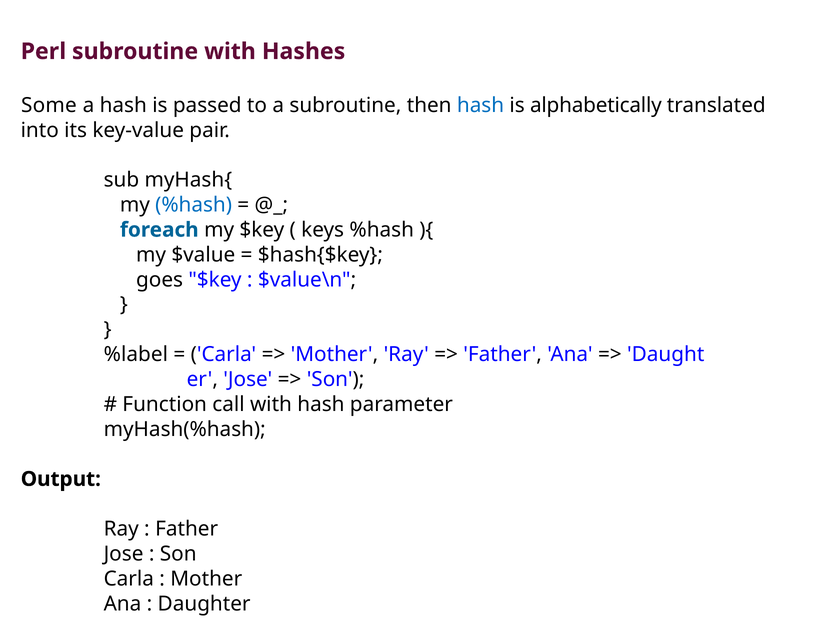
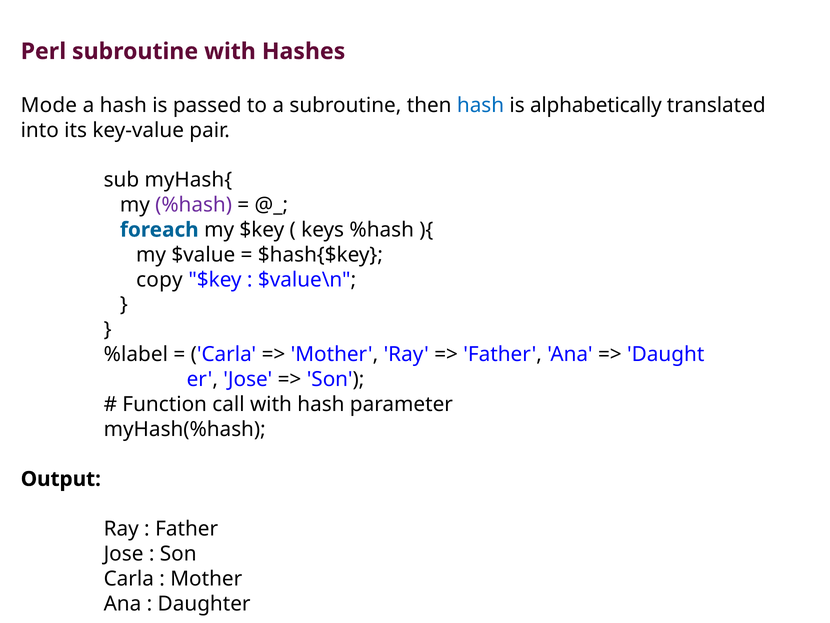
Some: Some -> Mode (49, 105)
%hash colour: blue -> purple (194, 205)
goes: goes -> copy (159, 279)
